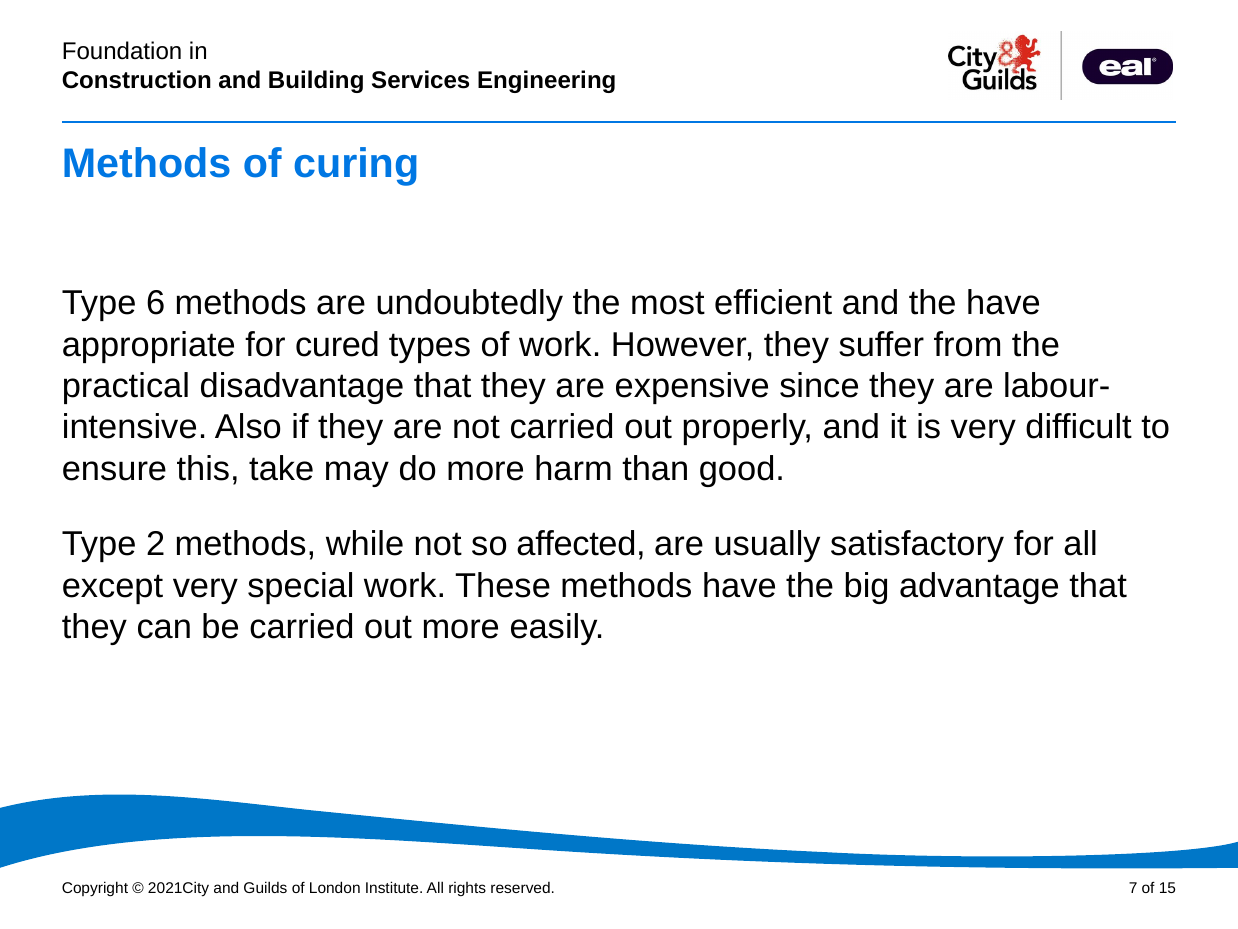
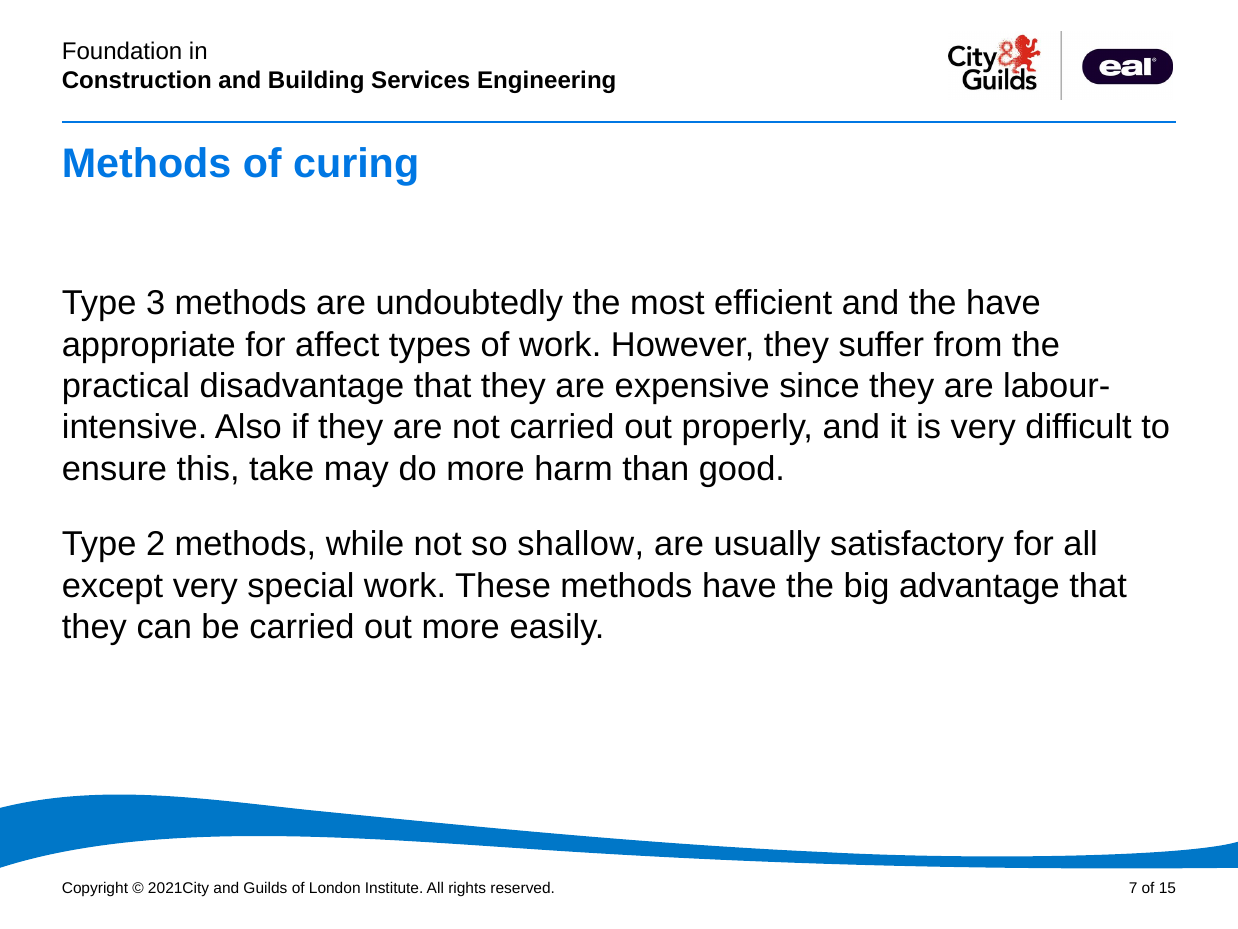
6: 6 -> 3 (156, 303)
cured: cured -> affect (337, 345)
affected: affected -> shallow (581, 544)
